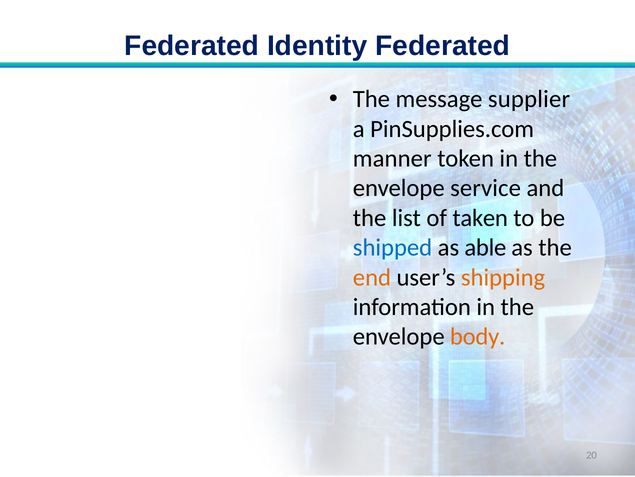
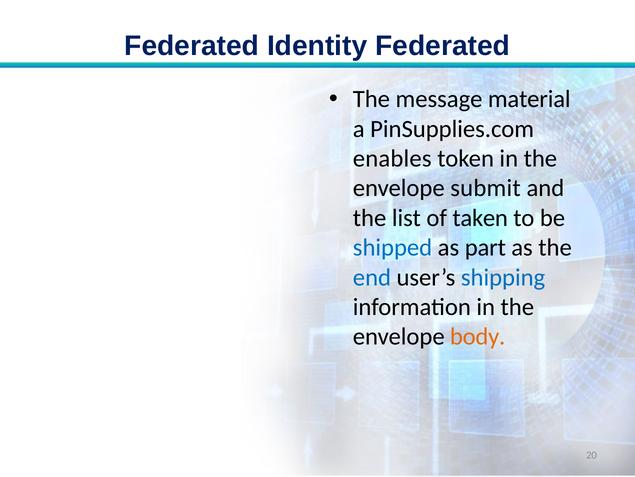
supplier: supplier -> material (529, 99)
manner: manner -> enables (392, 158)
service: service -> submit (486, 188)
able: able -> part (485, 247)
end colour: orange -> blue (372, 277)
shipping colour: orange -> blue (503, 277)
